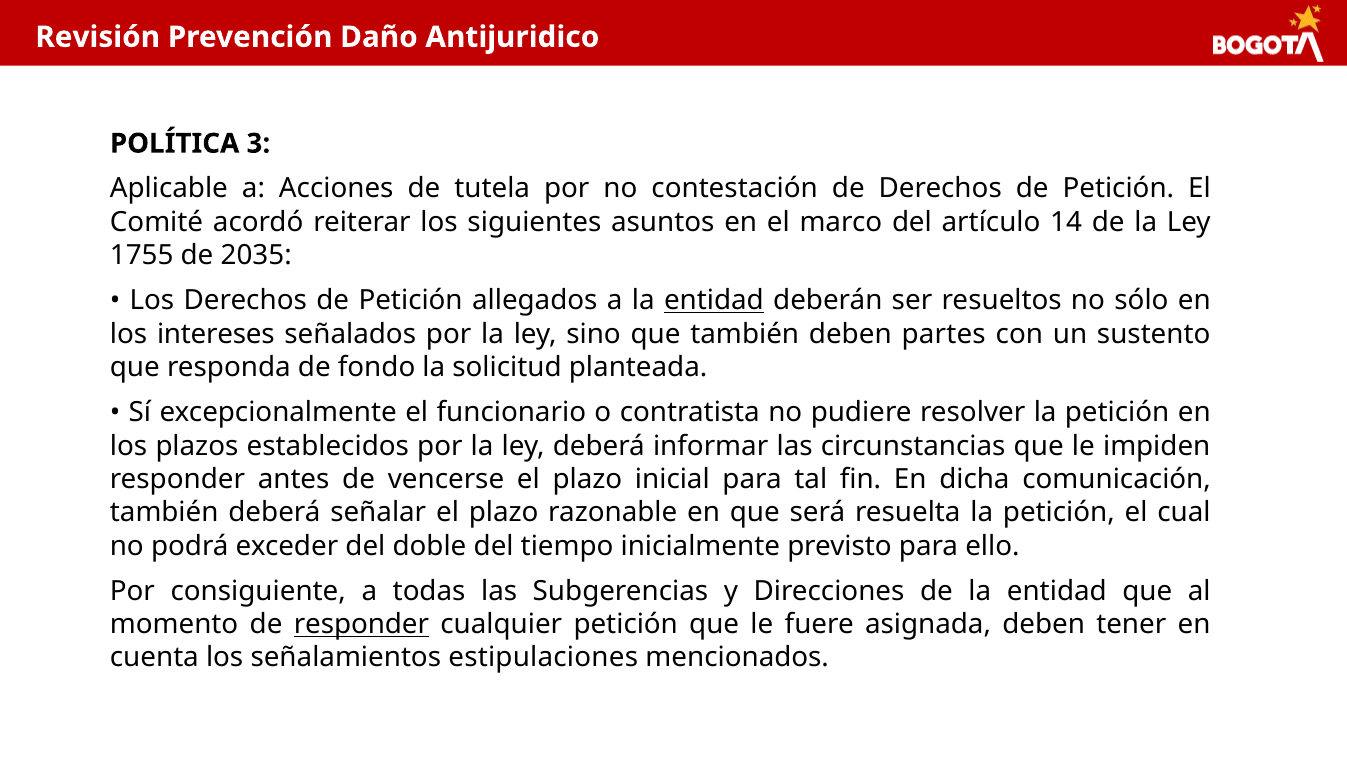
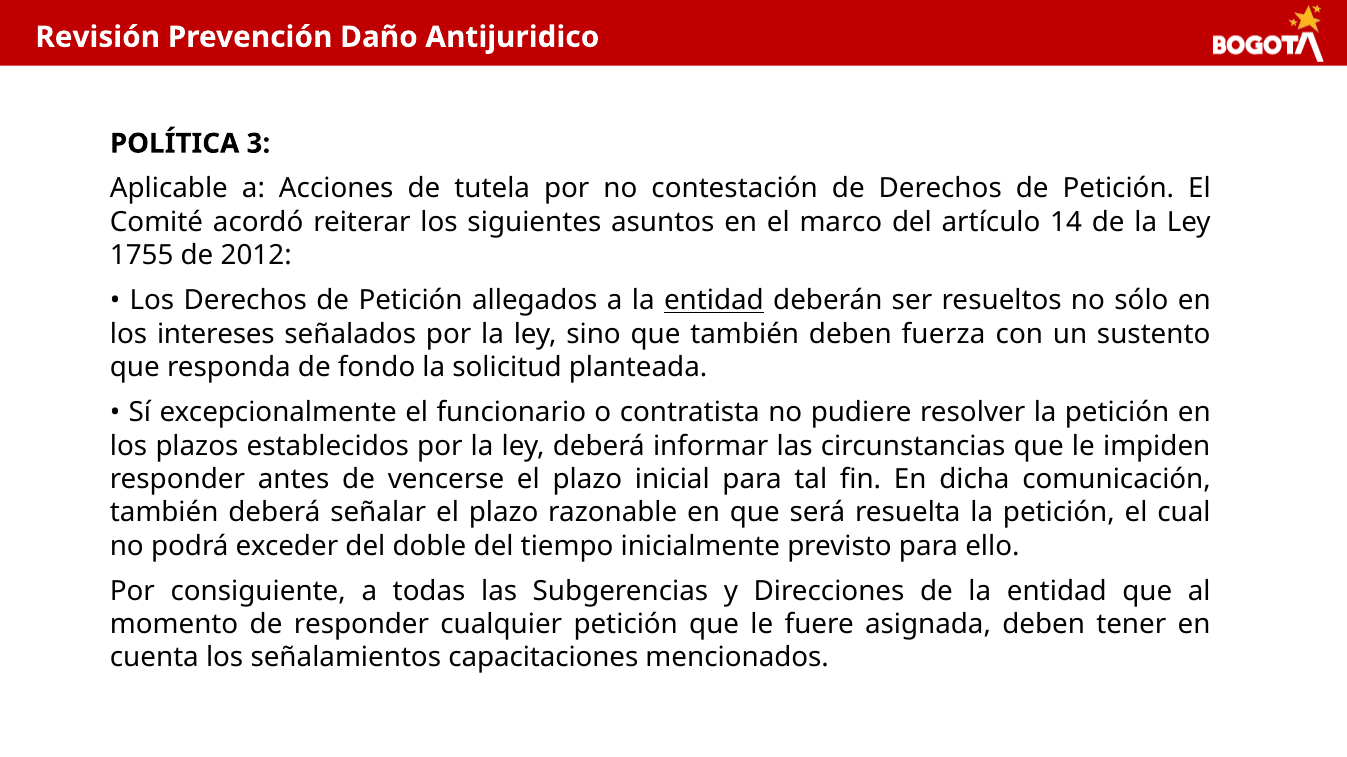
2035: 2035 -> 2012 (256, 256)
partes: partes -> fuerza (944, 334)
responder underline: present -> none (361, 625)
estipulaciones: estipulaciones -> capacitaciones (543, 658)
